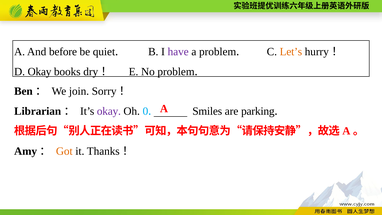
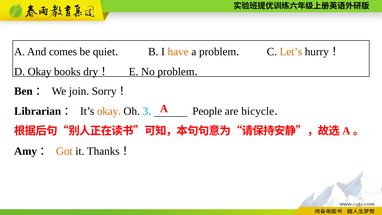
before: before -> comes (63, 52)
have colour: purple -> orange (178, 52)
okay colour: purple -> orange (109, 111)
0: 0 -> 3 (145, 111)
Smiles: Smiles -> People (207, 111)
parking: parking -> bicycle (258, 111)
